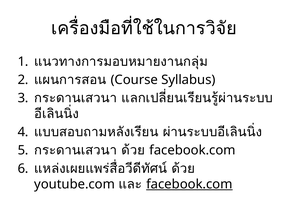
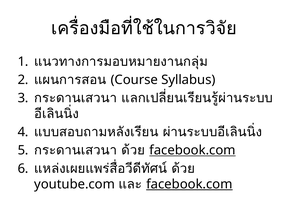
facebook.com underline: none -> present (192, 151)
